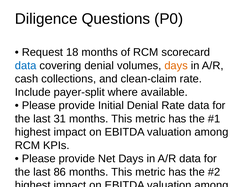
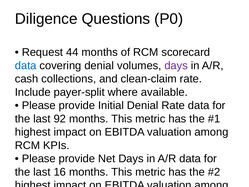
18: 18 -> 44 (72, 52)
days colour: orange -> purple (176, 65)
31: 31 -> 92 (60, 119)
86: 86 -> 16 (60, 172)
